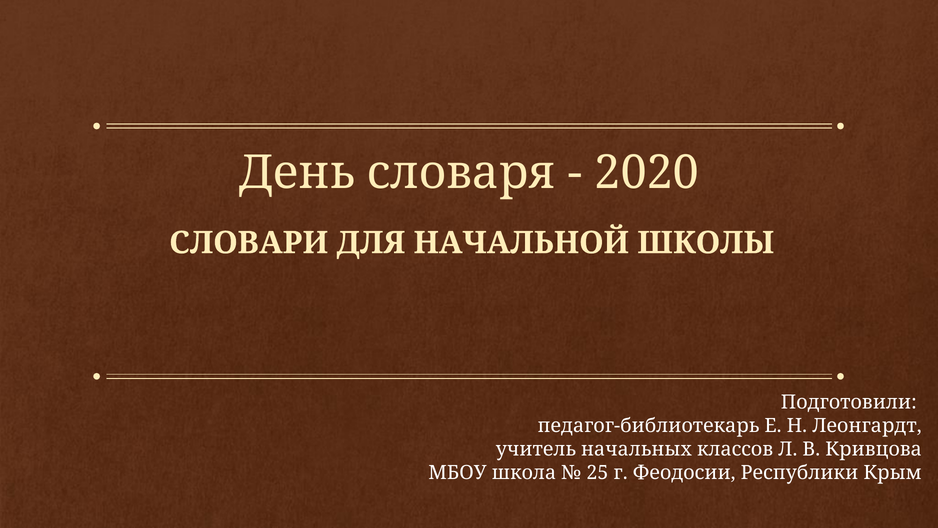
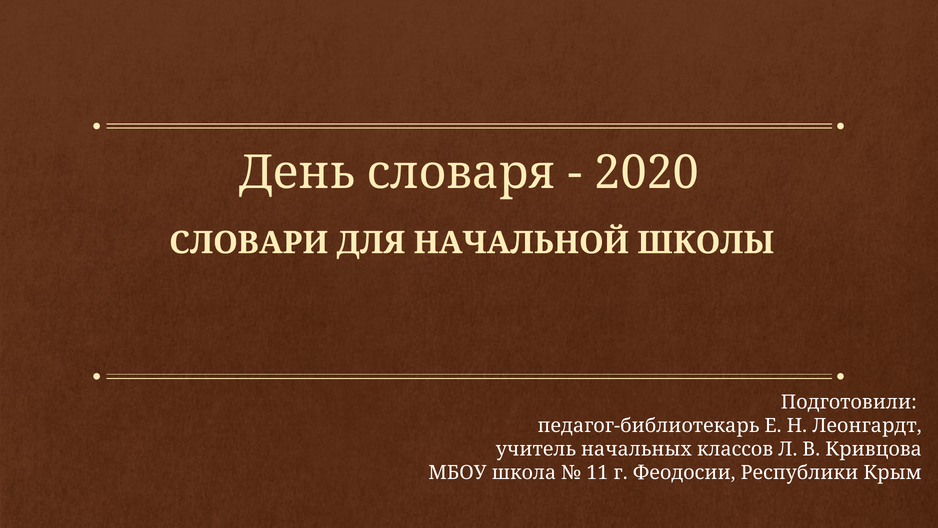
25: 25 -> 11 (597, 473)
